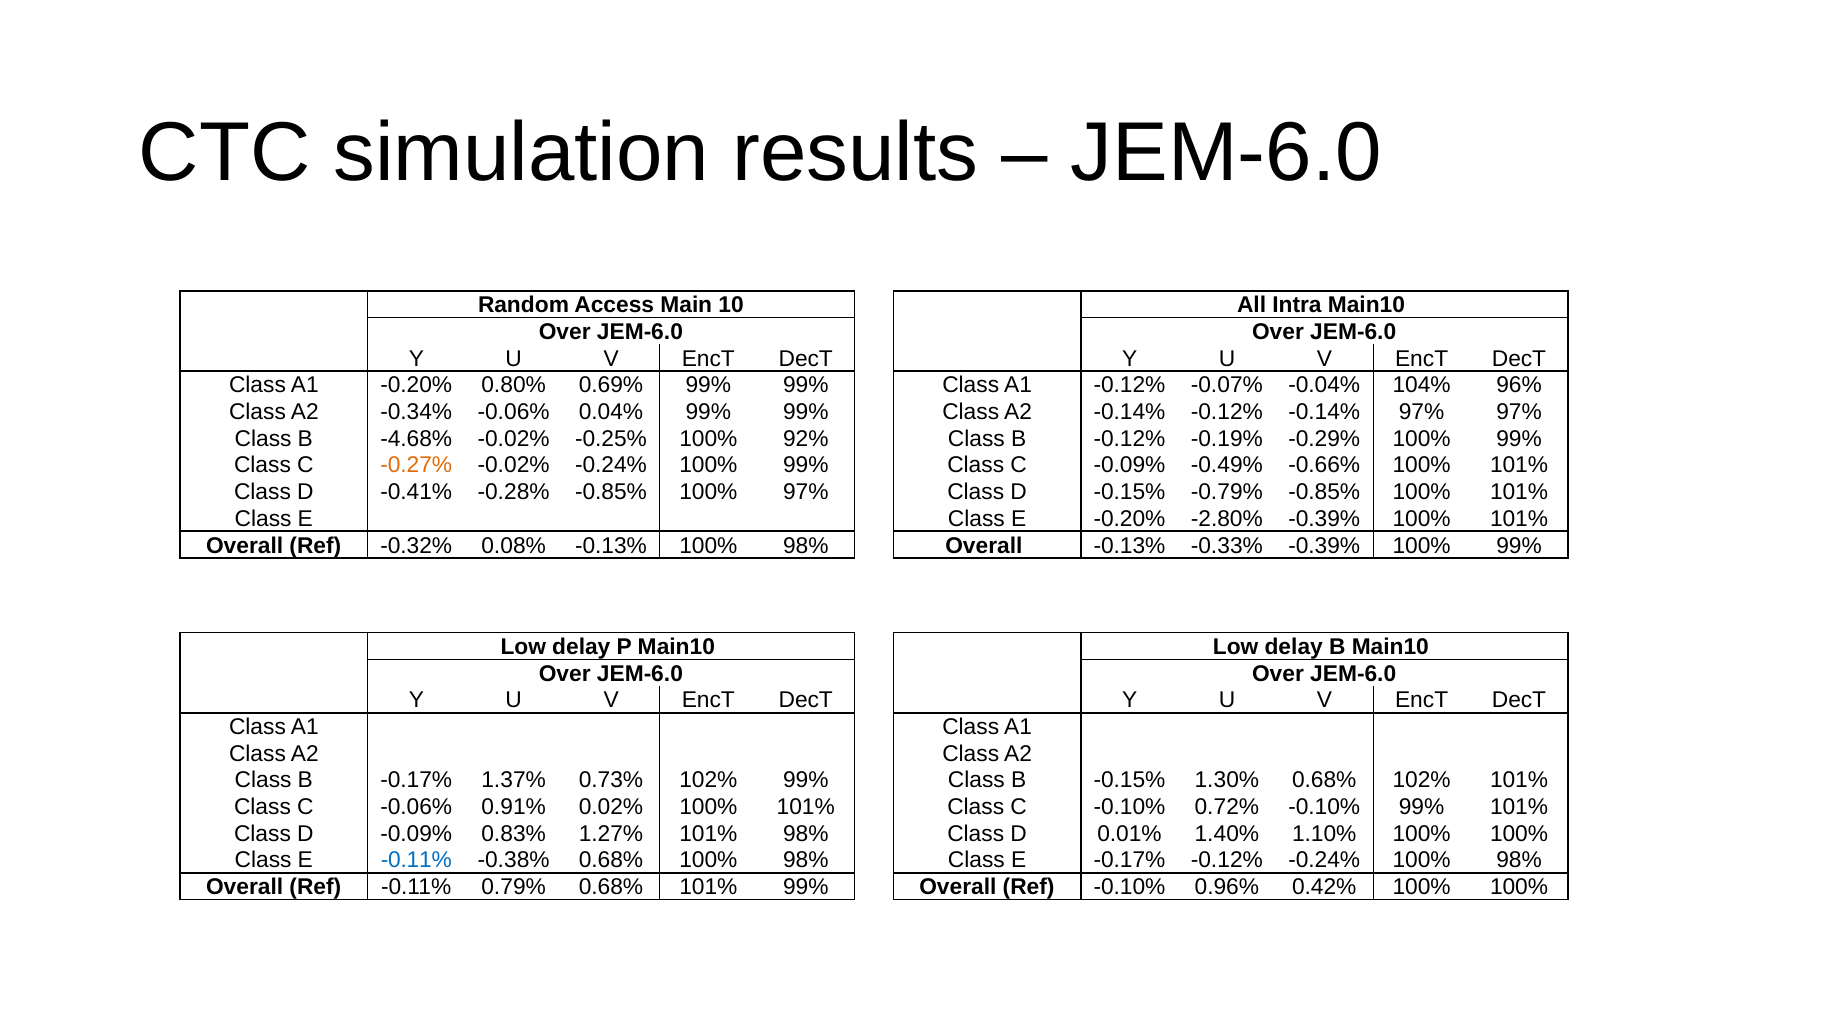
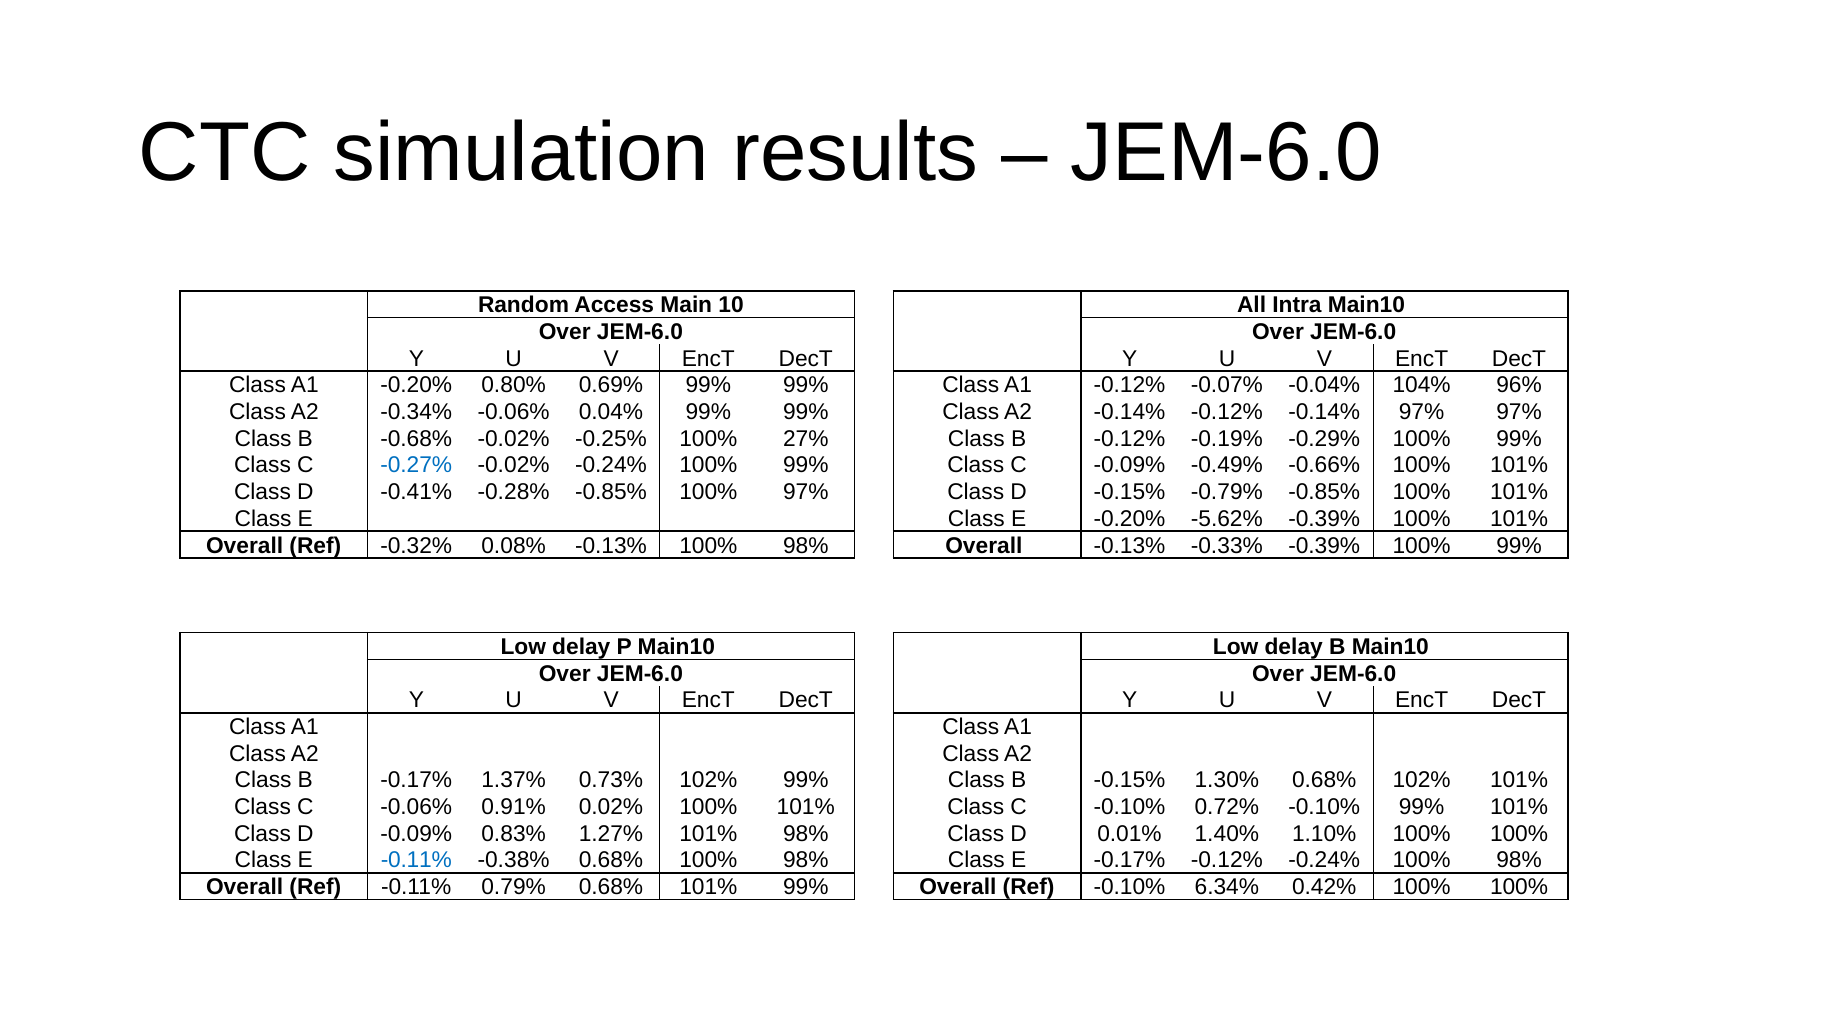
-4.68%: -4.68% -> -0.68% (416, 439)
92%: 92% -> 27% (806, 439)
-0.27% colour: orange -> blue (416, 465)
-2.80%: -2.80% -> -5.62% (1227, 519)
0.96%: 0.96% -> 6.34% (1227, 887)
